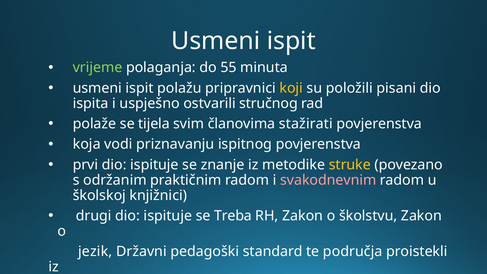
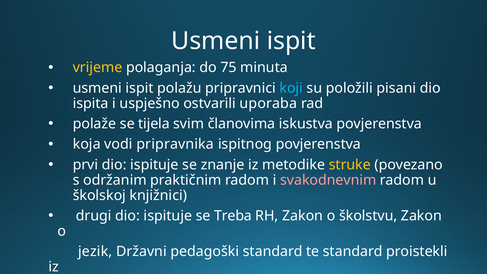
vrijeme colour: light green -> yellow (98, 68)
55: 55 -> 75 (229, 68)
koji colour: yellow -> light blue (291, 88)
stručnog: stručnog -> uporaba (268, 103)
stažirati: stažirati -> iskustva (306, 124)
priznavanju: priznavanju -> pripravnika (175, 144)
te područja: područja -> standard (353, 251)
